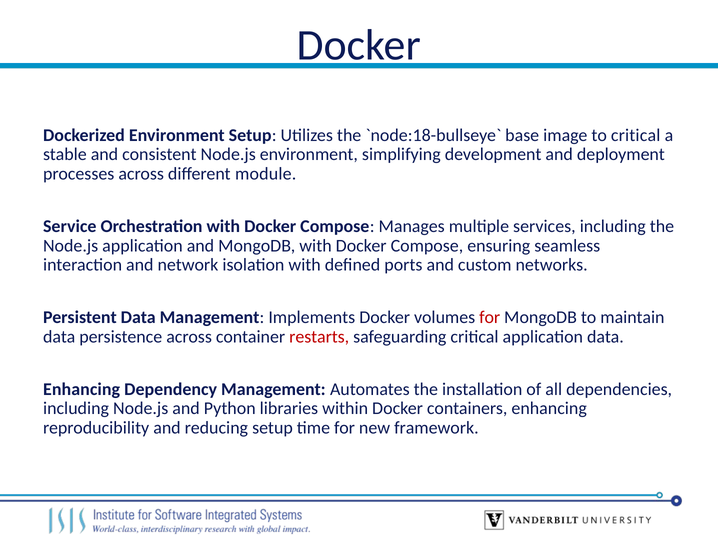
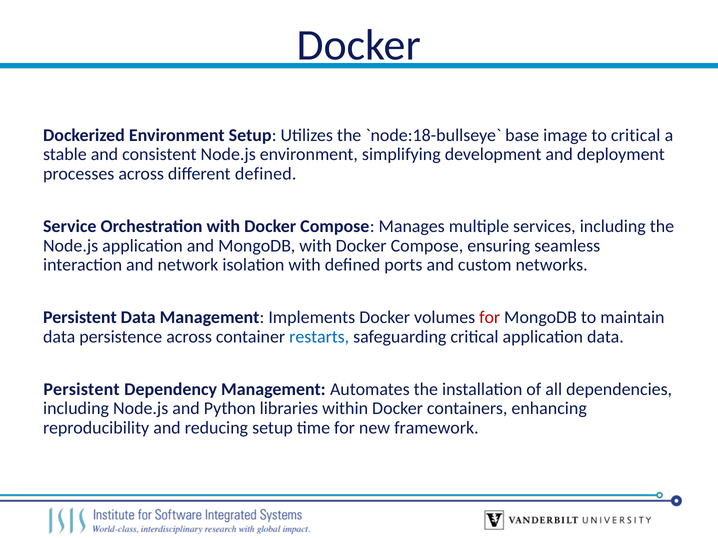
different module: module -> defined (266, 174)
restarts colour: red -> blue (319, 337)
Enhancing: Enhancing -> Persistent (82, 389)
